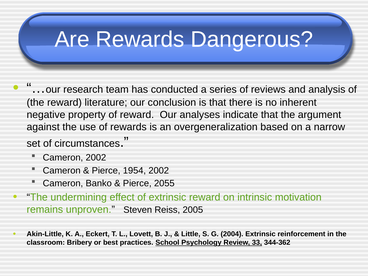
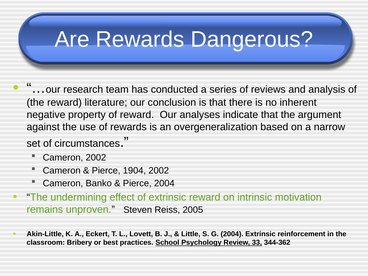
1954: 1954 -> 1904 (134, 171)
Pierce 2055: 2055 -> 2004 (164, 183)
